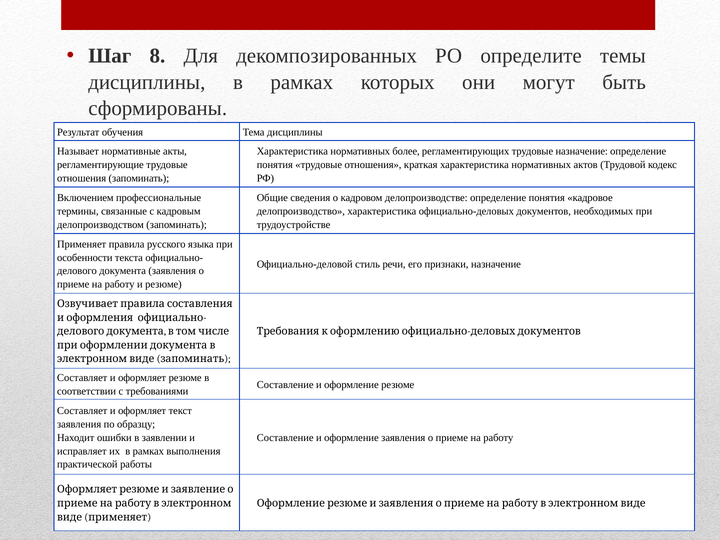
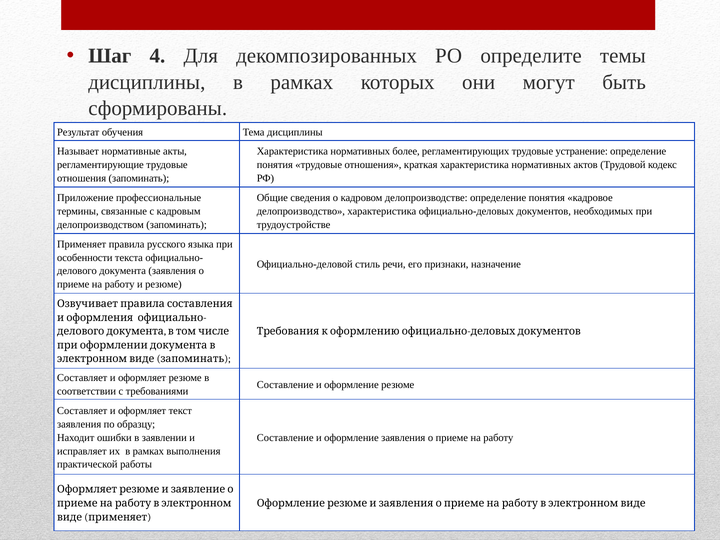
8: 8 -> 4 (157, 56)
трудовые назначение: назначение -> устранение (582, 151)
Включением: Включением -> Приложение (85, 198)
